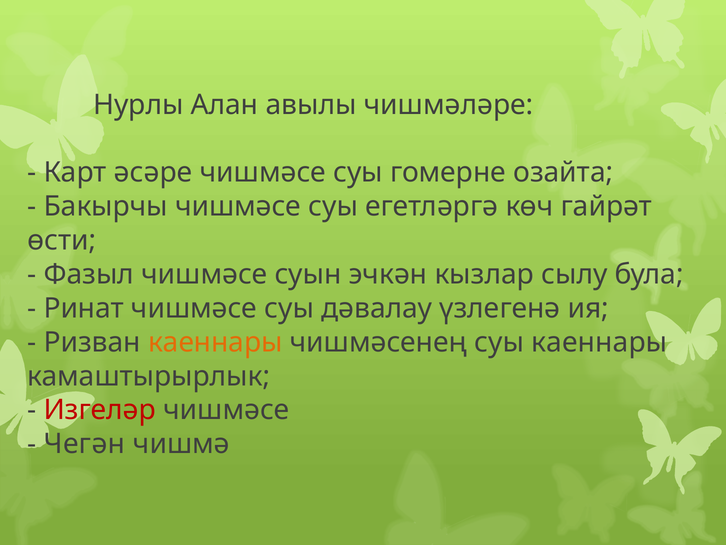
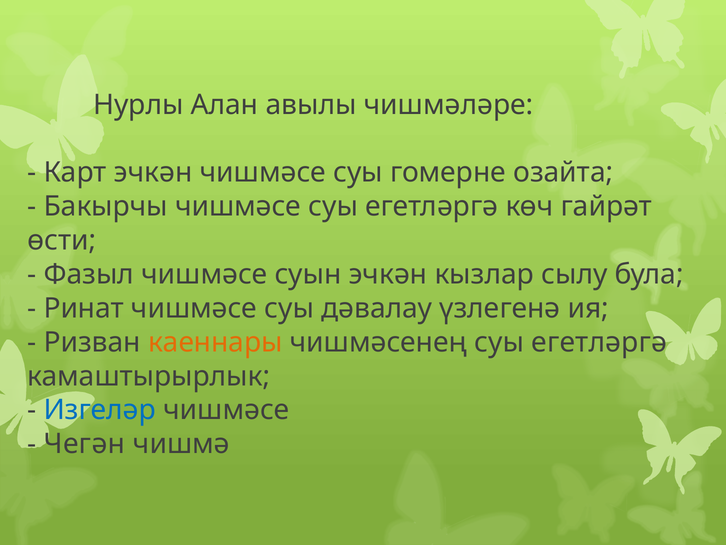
Карт әсәре: әсәре -> эчкән (153, 172)
чишмәсенең суы каеннары: каеннары -> егетләргә (599, 342)
Изгеләр colour: red -> blue (100, 410)
